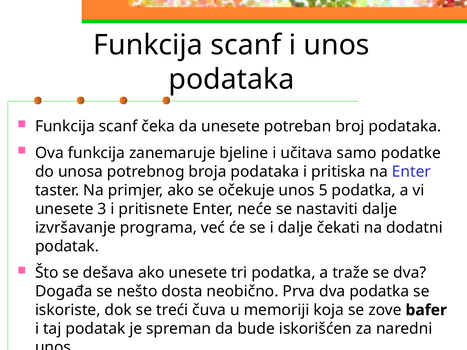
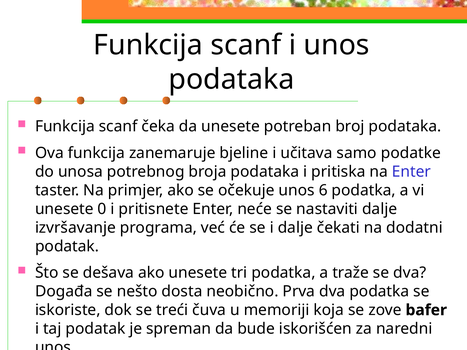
5: 5 -> 6 (323, 190)
3: 3 -> 0 (102, 209)
